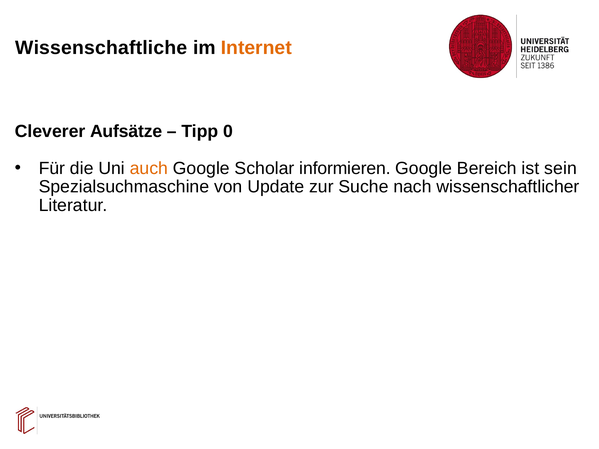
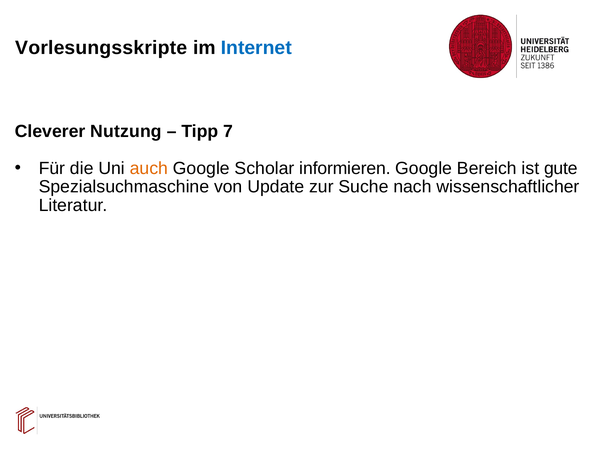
Wissenschaftliche: Wissenschaftliche -> Vorlesungsskripte (101, 48)
Internet colour: orange -> blue (256, 48)
Aufsätze: Aufsätze -> Nutzung (126, 131)
0: 0 -> 7 (228, 131)
sein: sein -> gute (561, 168)
